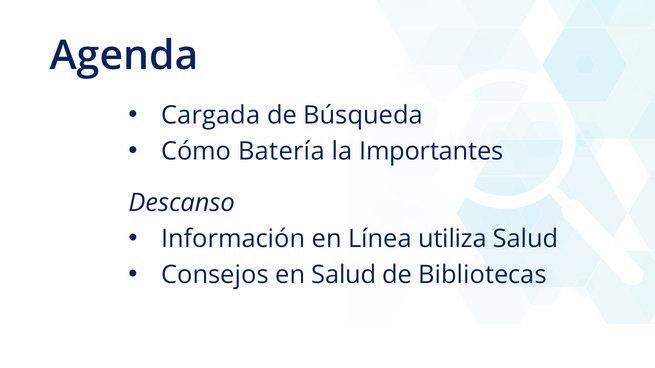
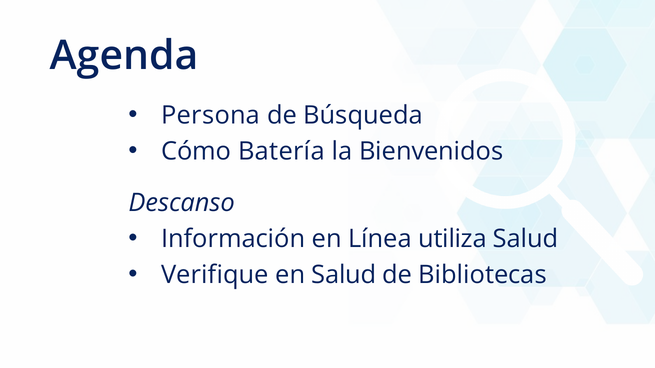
Cargada: Cargada -> Persona (211, 116)
Importantes: Importantes -> Bienvenidos (431, 152)
Consejos: Consejos -> Verifique (215, 275)
